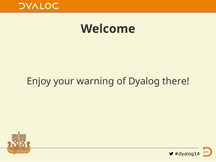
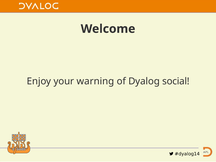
there: there -> social (176, 81)
